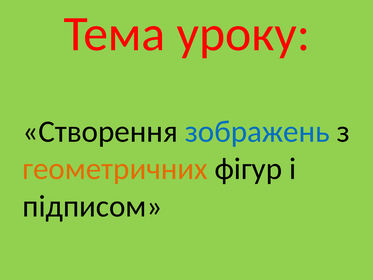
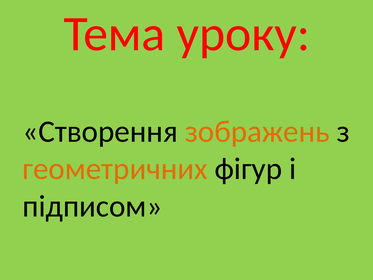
зображень colour: blue -> orange (257, 131)
